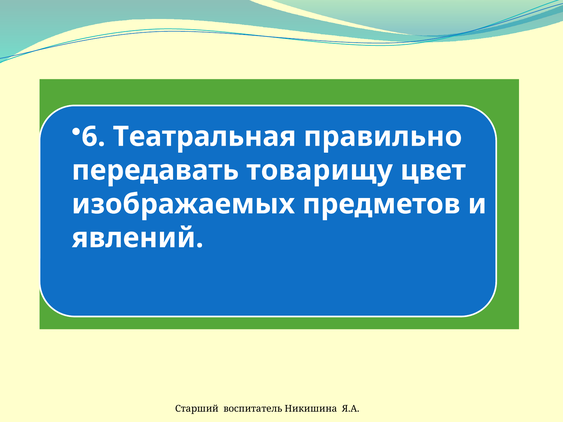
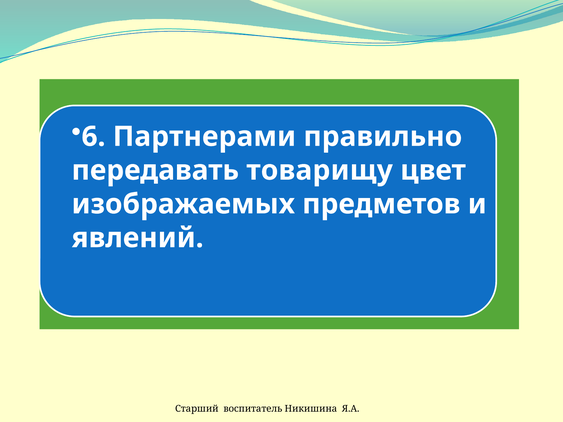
Театральная: Театральная -> Партнерами (204, 137)
